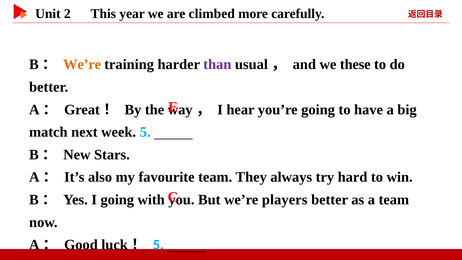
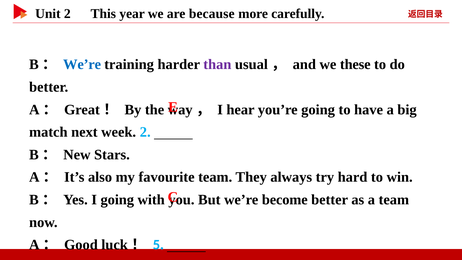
climbed: climbed -> because (212, 14)
We’re colour: orange -> blue (82, 64)
week 5: 5 -> 2 (145, 132)
players: players -> become (285, 200)
